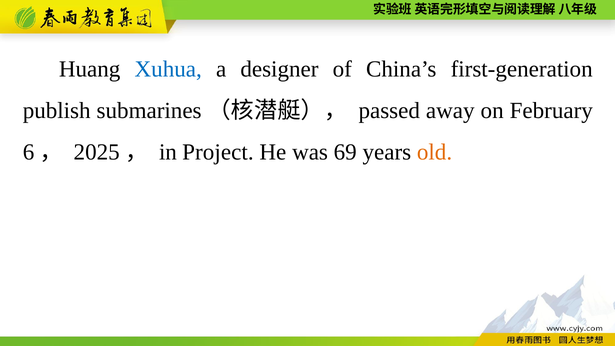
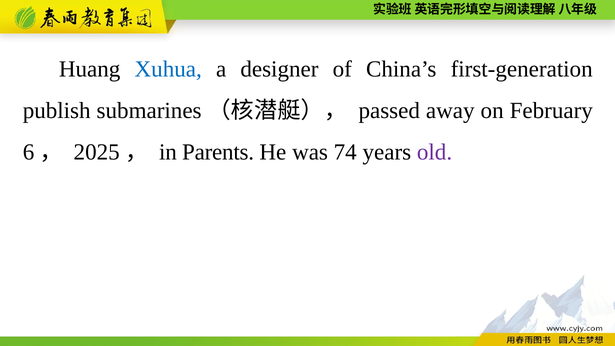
Project: Project -> Parents (218, 152)
69: 69 -> 74 (345, 152)
old colour: orange -> purple (435, 152)
